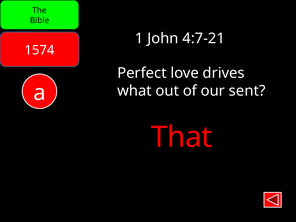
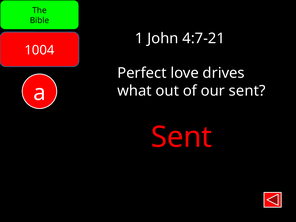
1574: 1574 -> 1004 (39, 50)
That: That -> Sent (181, 137)
